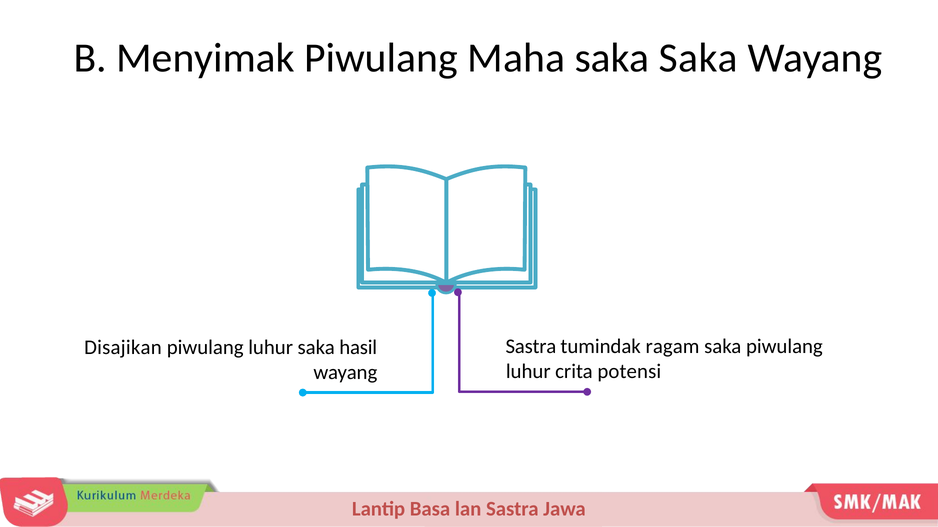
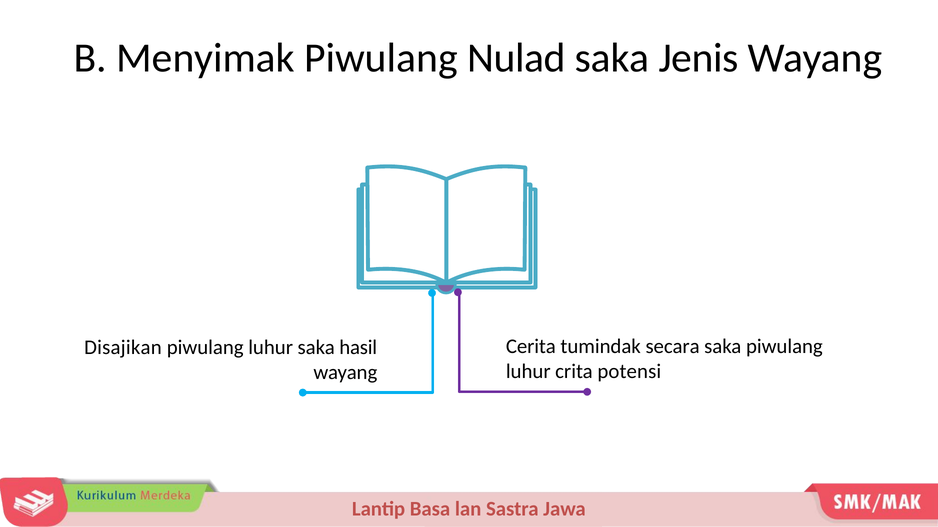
Maha: Maha -> Nulad (517, 58)
saka Saka: Saka -> Jenis (699, 58)
Sastra: Sastra -> Cerita (531, 347)
ragam: ragam -> secara (673, 347)
